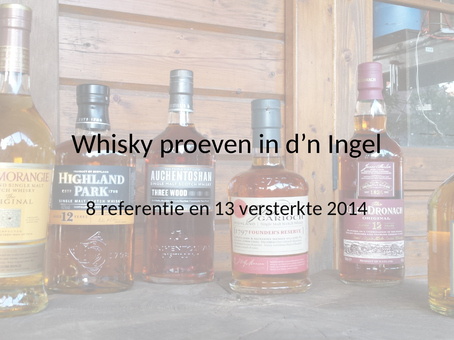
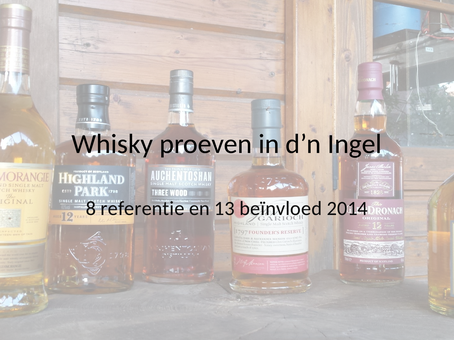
versterkte: versterkte -> beïnvloed (281, 209)
